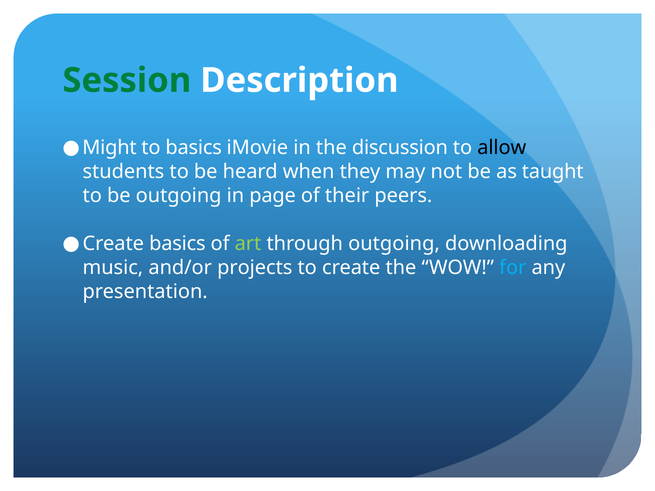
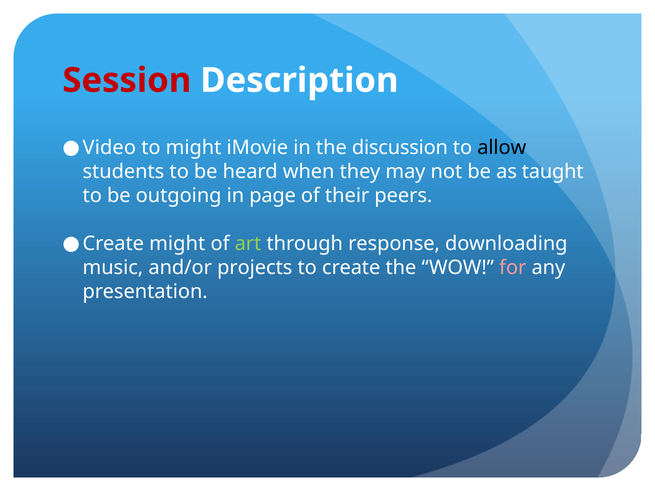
Session colour: green -> red (127, 80)
Might: Might -> Video (109, 148)
to basics: basics -> might (194, 148)
Create basics: basics -> might (177, 244)
through outgoing: outgoing -> response (394, 244)
for colour: light blue -> pink (513, 268)
